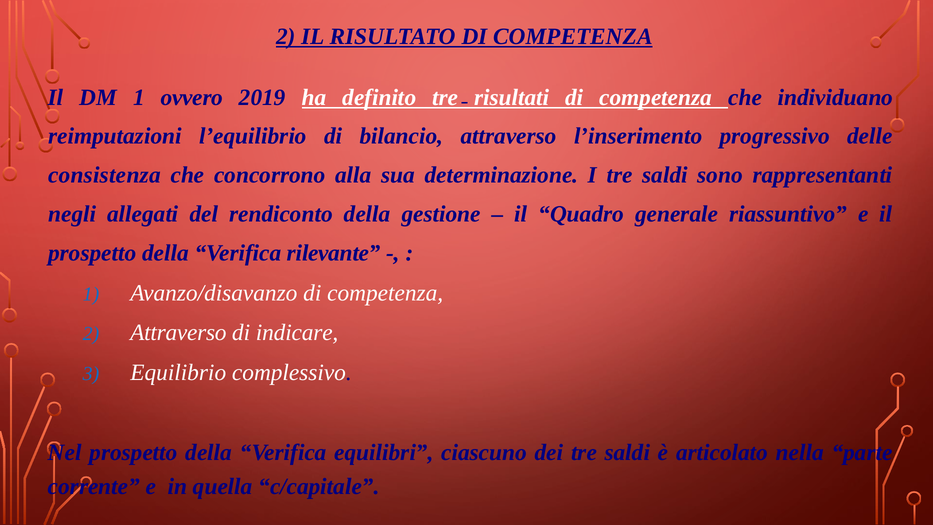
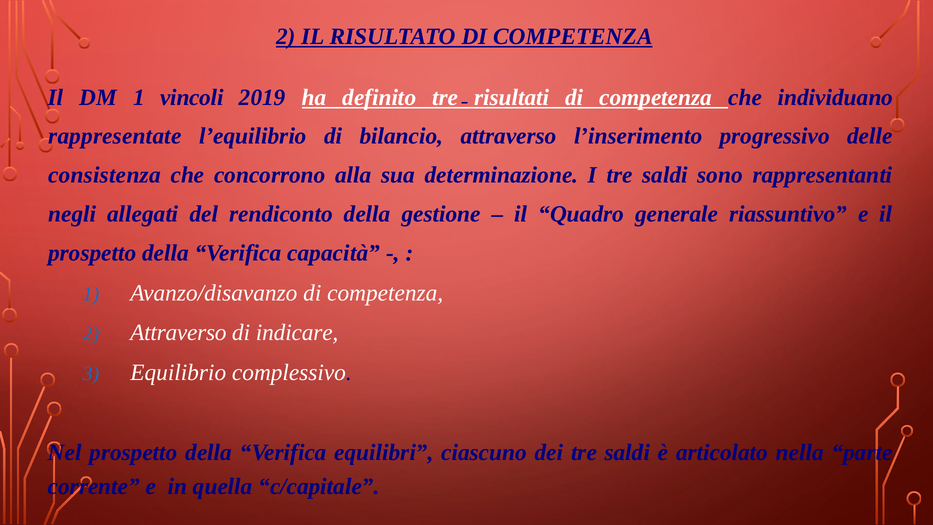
ovvero: ovvero -> vincoli (192, 97)
reimputazioni: reimputazioni -> rappresentate (115, 136)
rilevante: rilevante -> capacità (334, 253)
